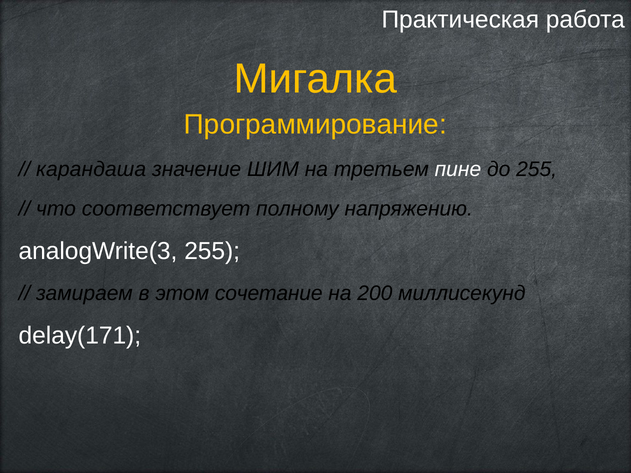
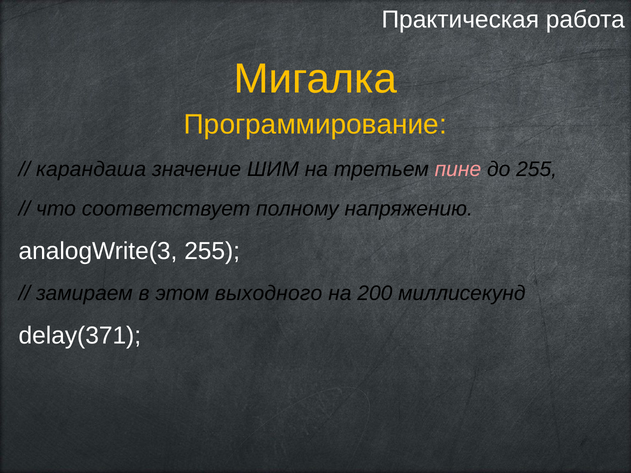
пине colour: white -> pink (458, 169)
сочетание: сочетание -> выходного (269, 294)
delay(171: delay(171 -> delay(371 (80, 336)
